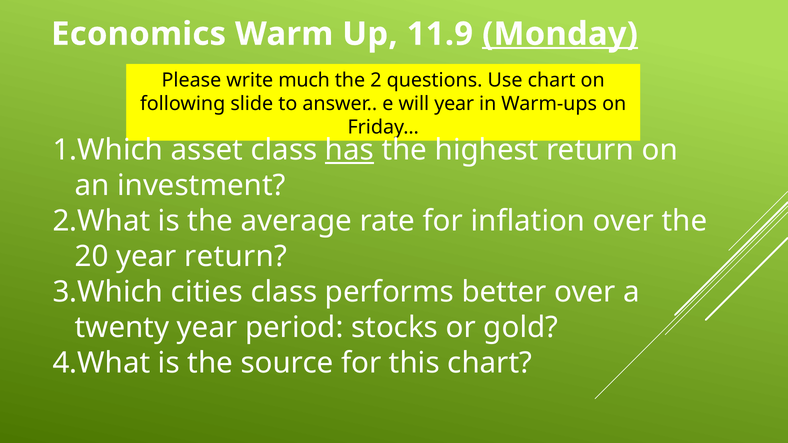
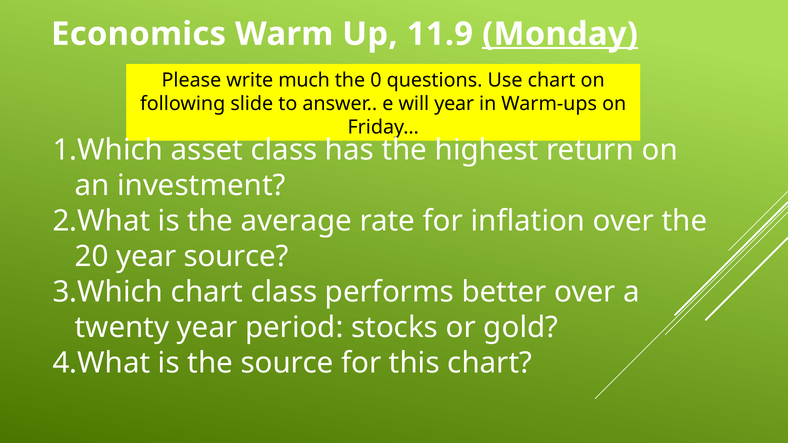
2: 2 -> 0 (376, 80)
has underline: present -> none (349, 150)
year return: return -> source (236, 257)
cities: cities -> chart (207, 292)
